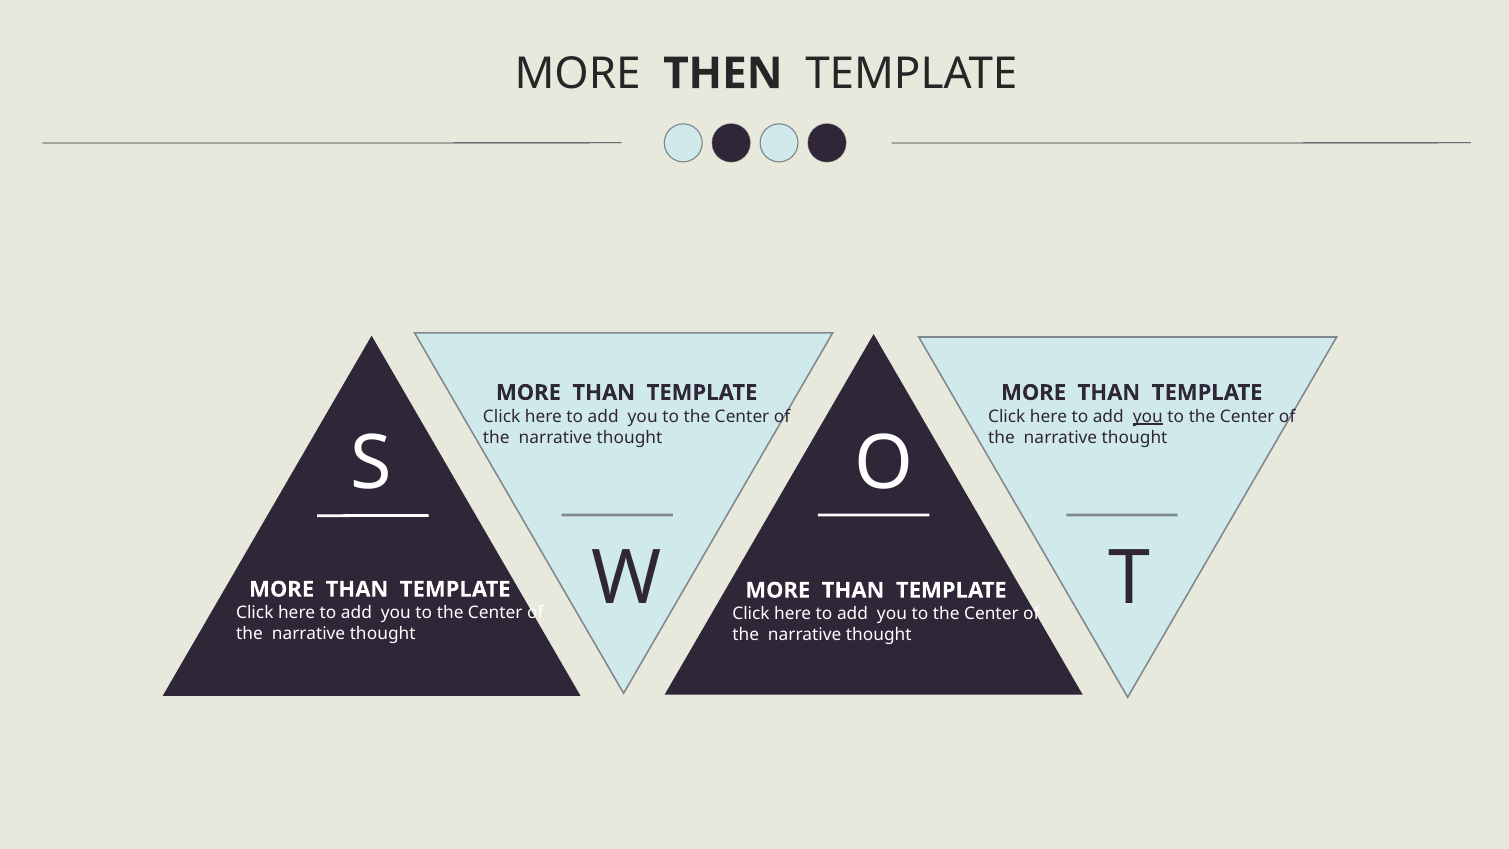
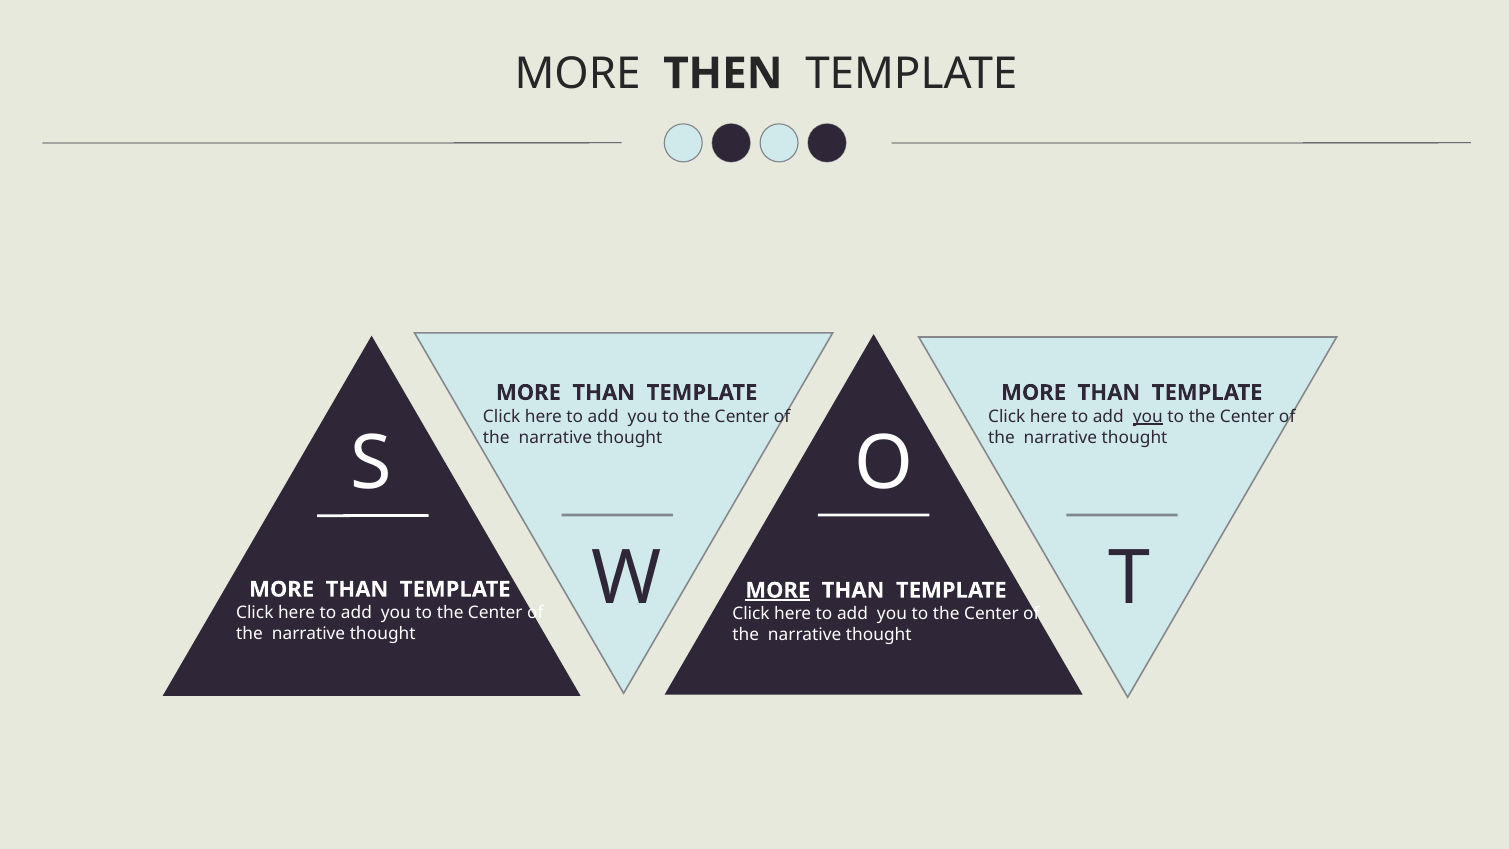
MORE underline: none -> present (778, 590)
